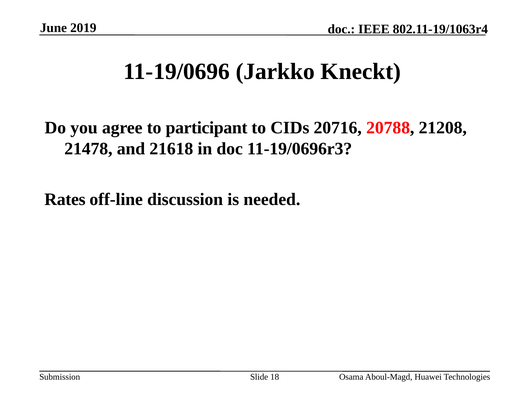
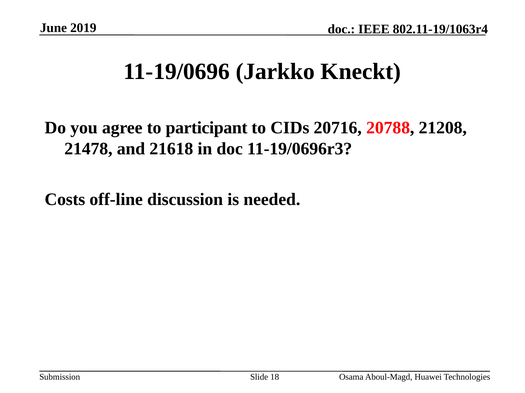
Rates: Rates -> Costs (65, 200)
